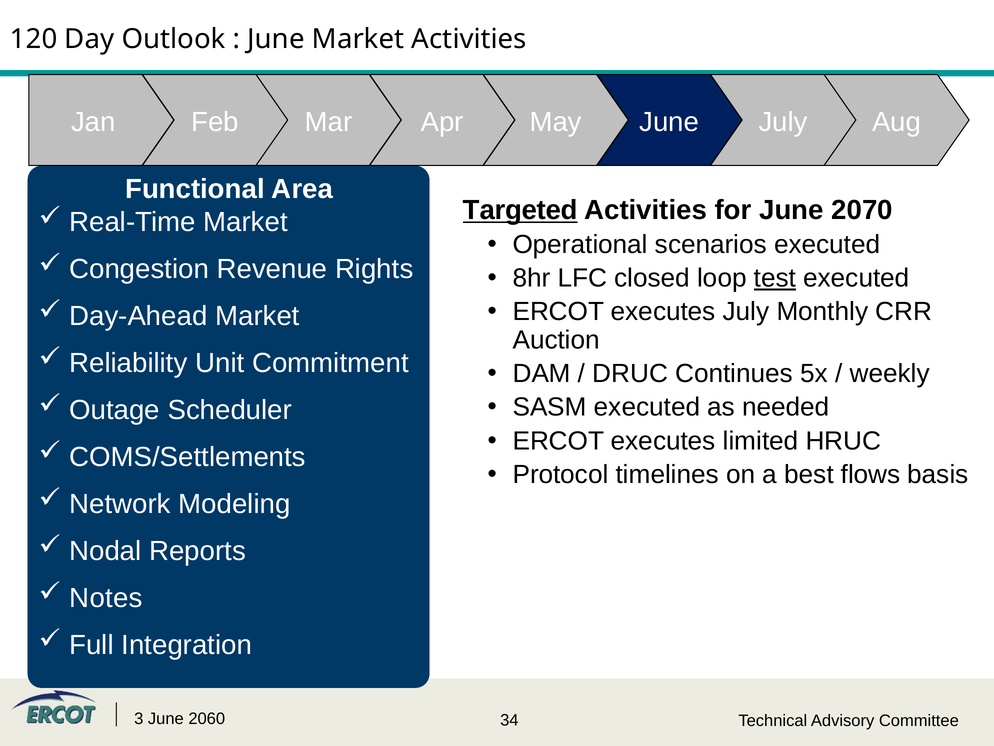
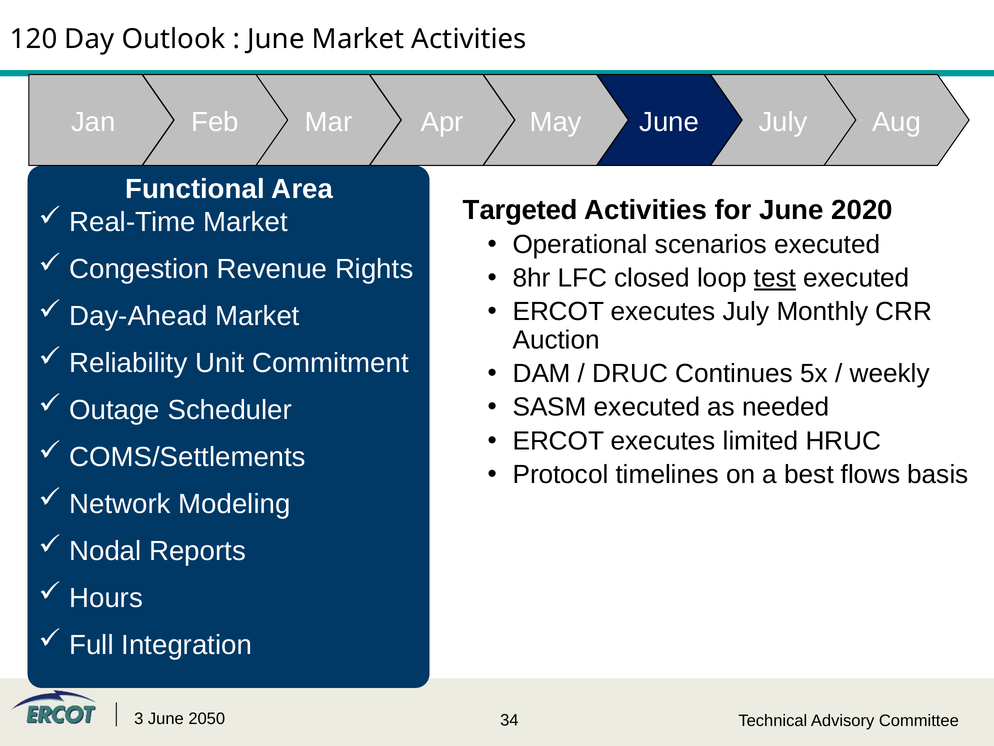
Targeted underline: present -> none (520, 210)
2070: 2070 -> 2020 (862, 210)
Notes: Notes -> Hours (106, 598)
2060: 2060 -> 2050 (207, 718)
